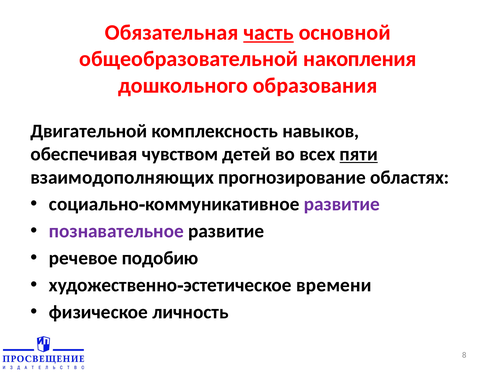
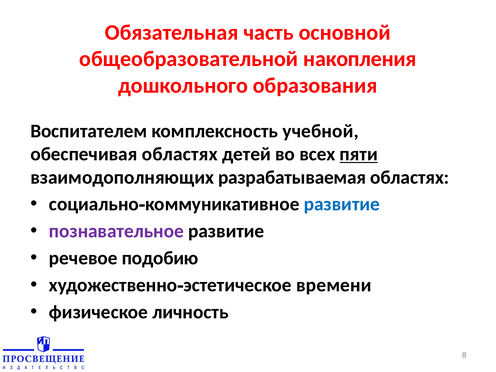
часть underline: present -> none (269, 33)
Двигательной: Двигательной -> Воспитателем (89, 131)
навыков: навыков -> учебной (321, 131)
обеспечивая чувством: чувством -> областях (180, 154)
прогнозирование: прогнозирование -> разрабатываемая (292, 177)
развитие colour: purple -> blue (342, 204)
